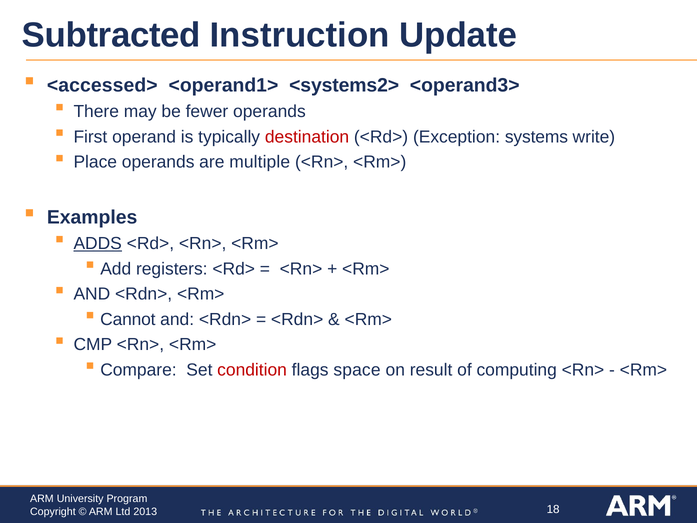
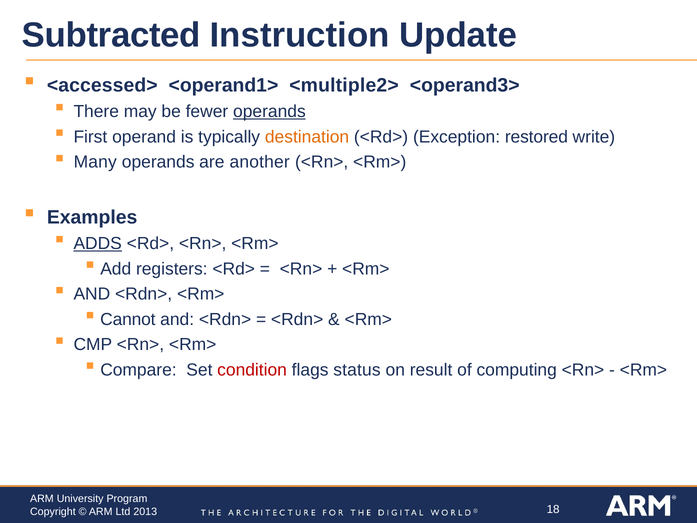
<systems2>: <systems2> -> <multiple2> (344, 85)
operands underline: none -> present (269, 111)
destination colour: red -> orange (307, 137)
systems: systems -> restored (536, 137)
Place: Place -> Many (95, 162)
multiple: multiple -> another (260, 162)
space: space -> status (357, 370)
